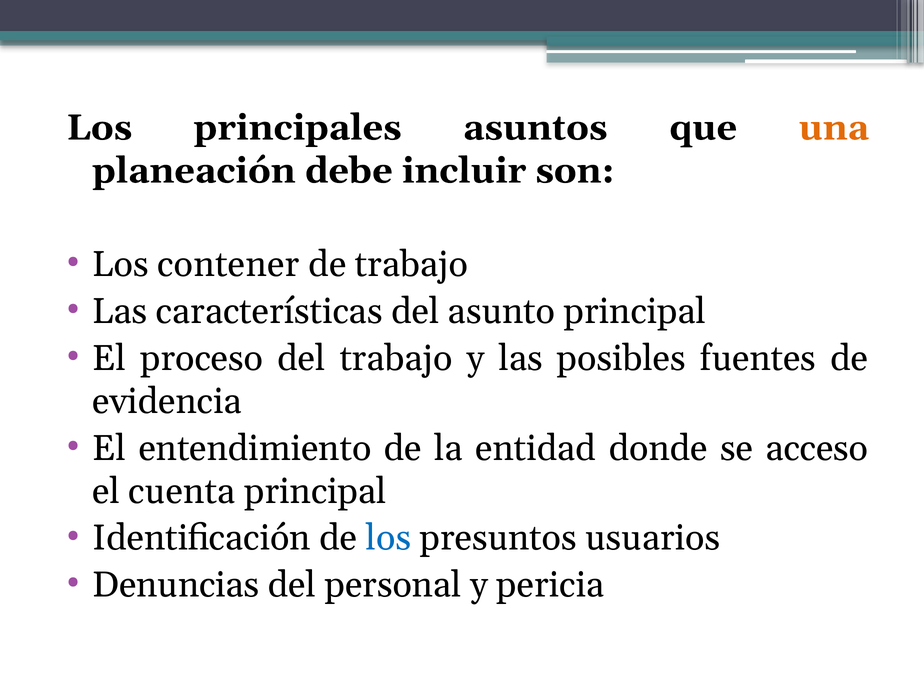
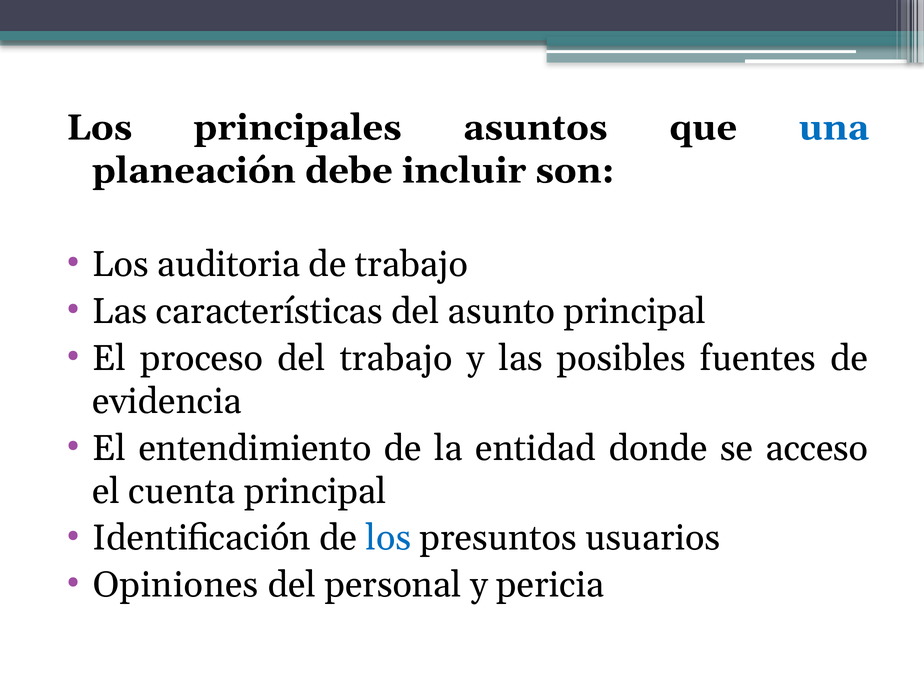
una colour: orange -> blue (834, 128)
contener: contener -> auditoria (229, 264)
Denuncias: Denuncias -> Opiniones (176, 585)
